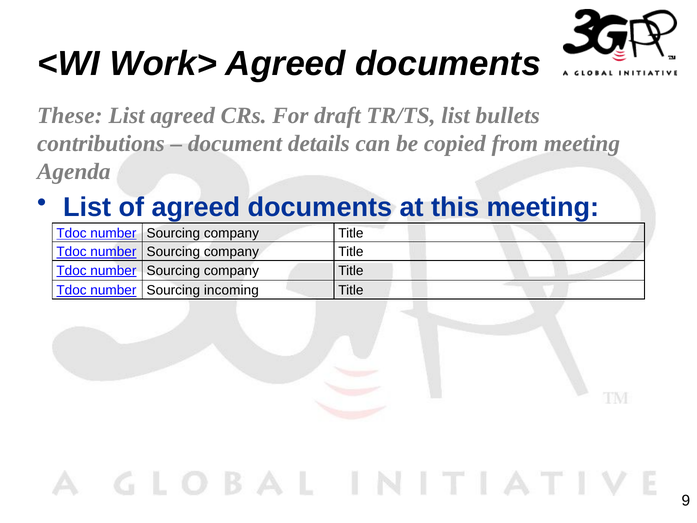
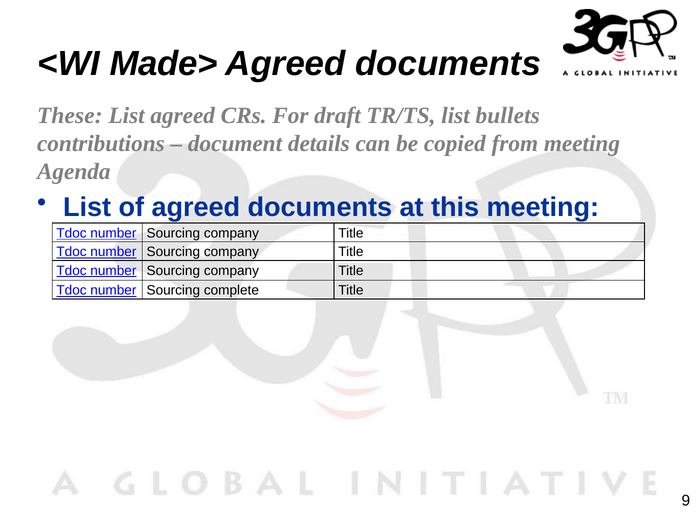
Work>: Work> -> Made> (164, 64)
incoming: incoming -> complete (231, 290)
